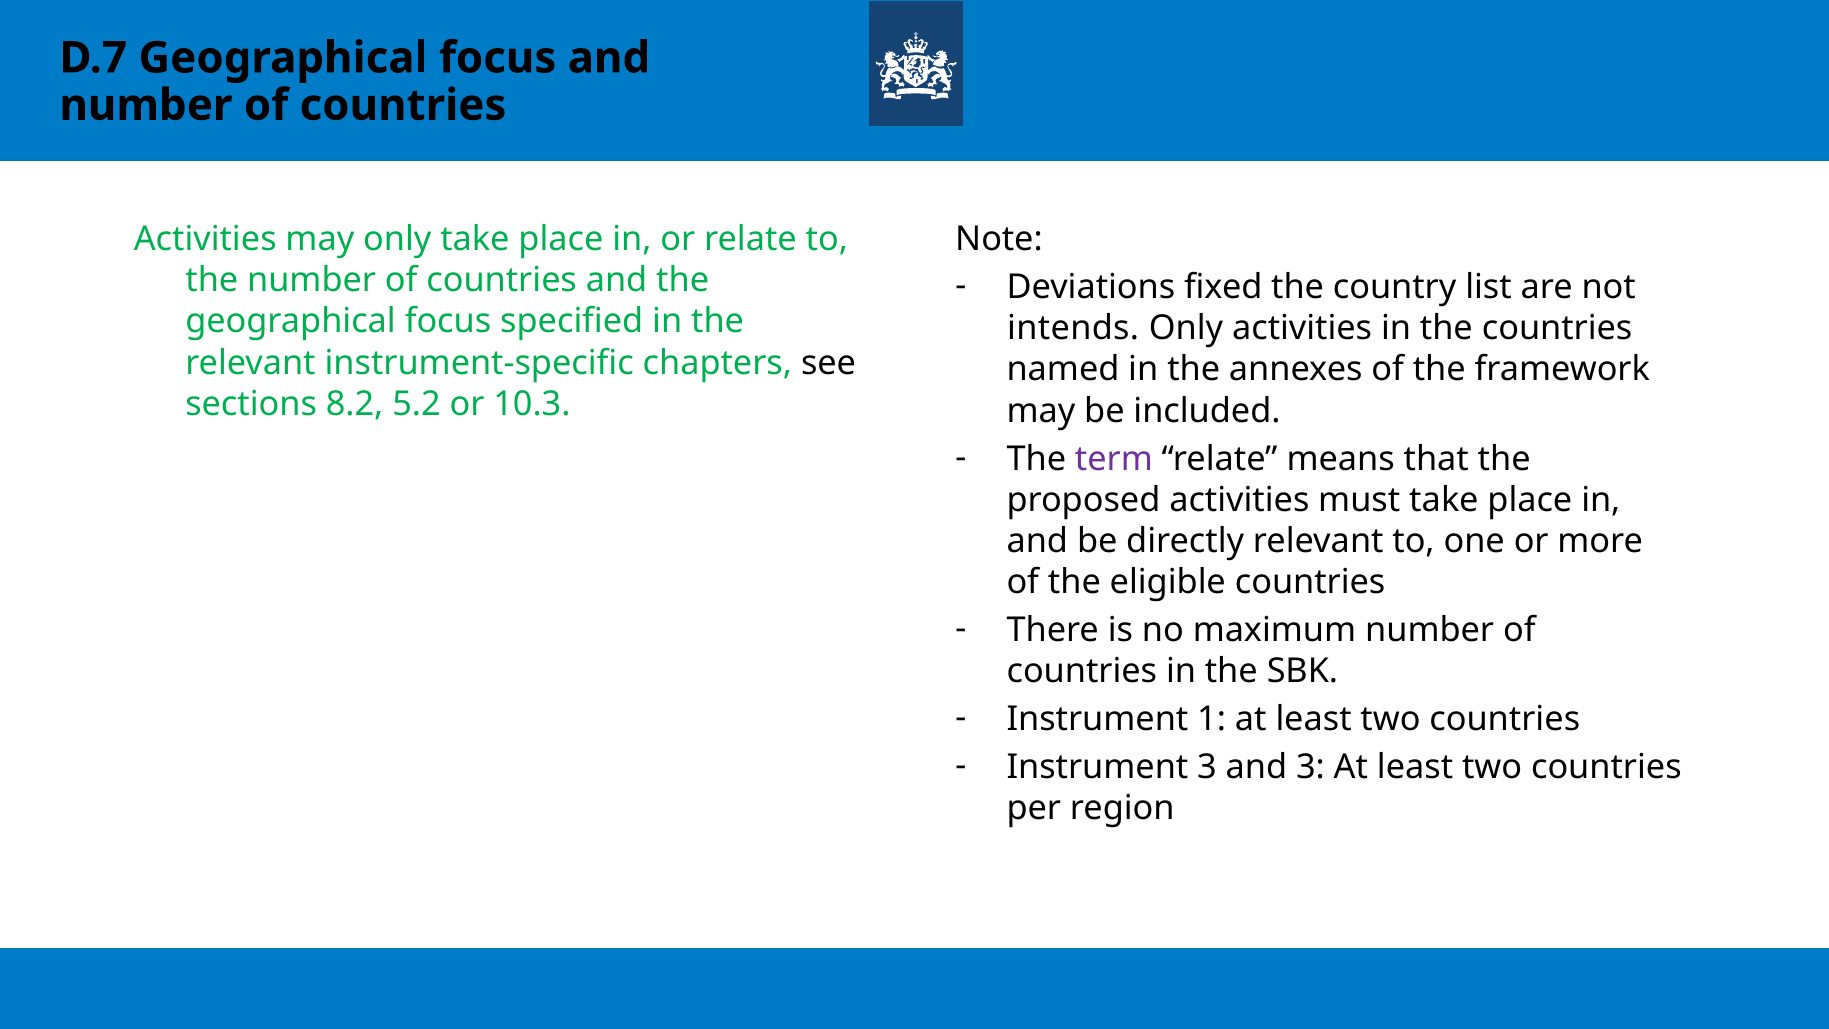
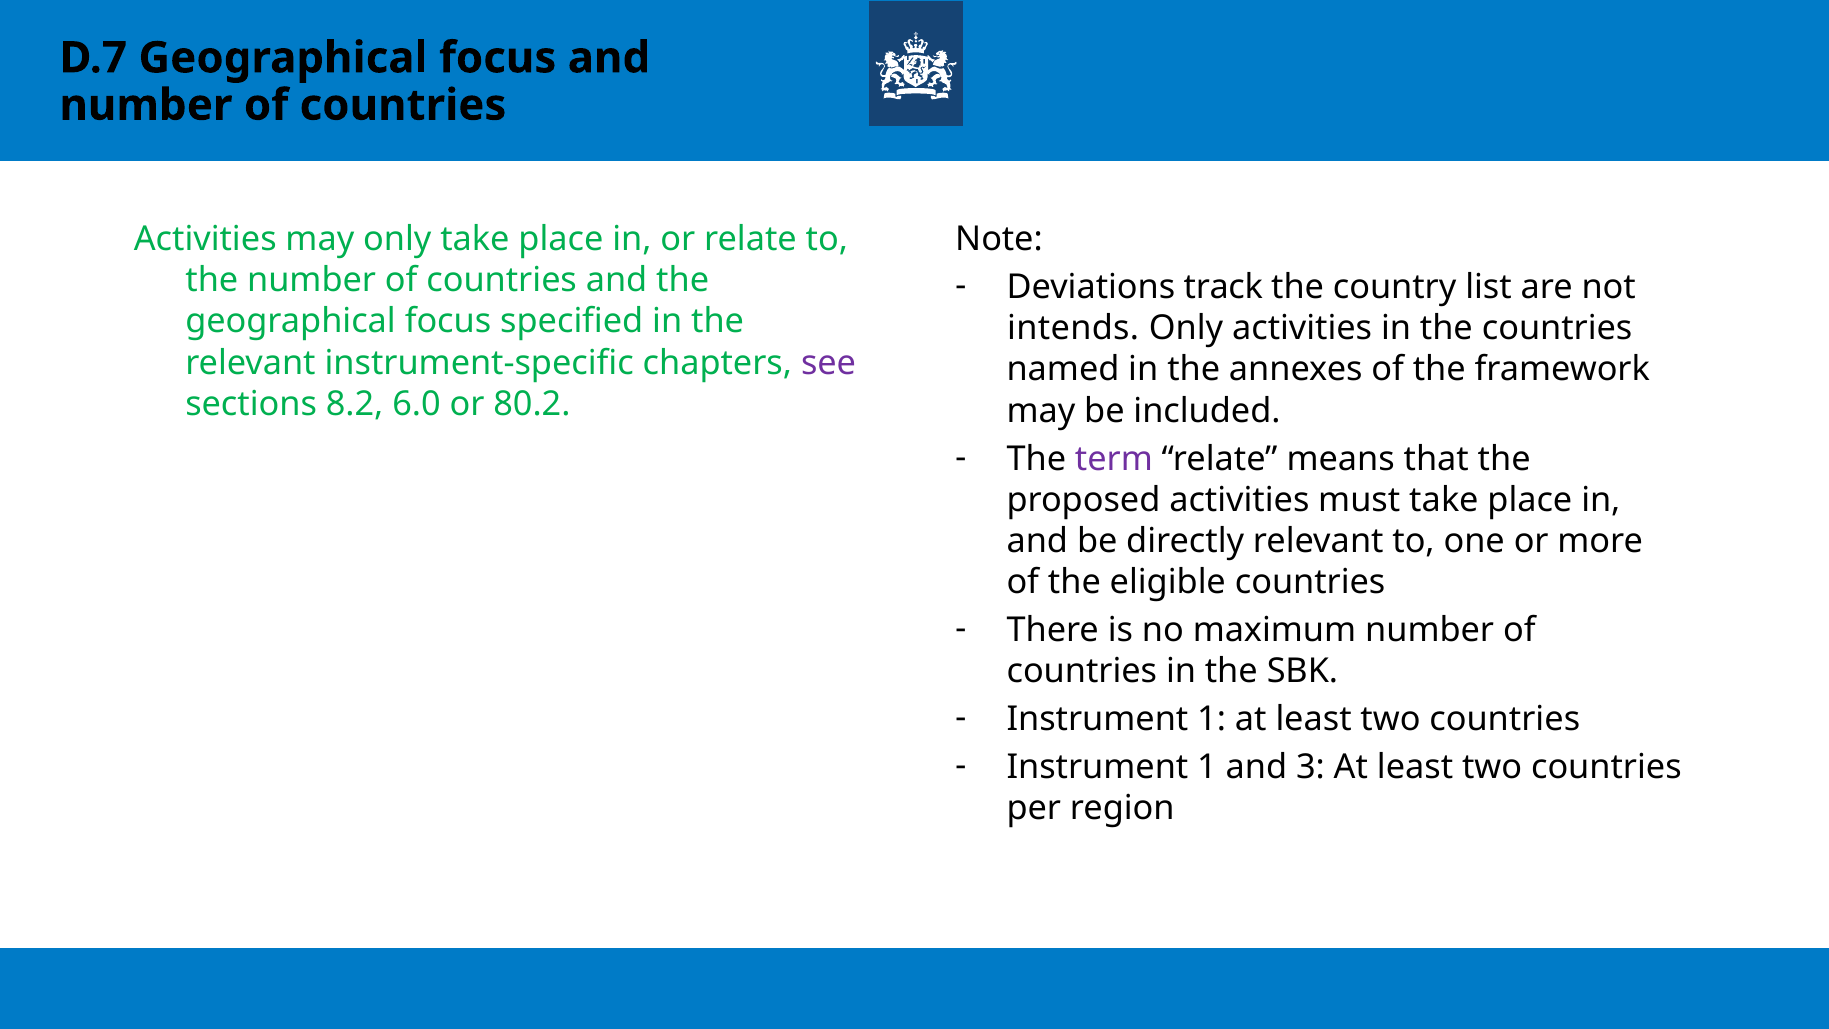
fixed: fixed -> track (1223, 287)
see colour: black -> purple (828, 363)
5.2: 5.2 -> 6.0 (416, 404)
10.3: 10.3 -> 80.2 (532, 404)
3: 3 -> 1 (1207, 767)
